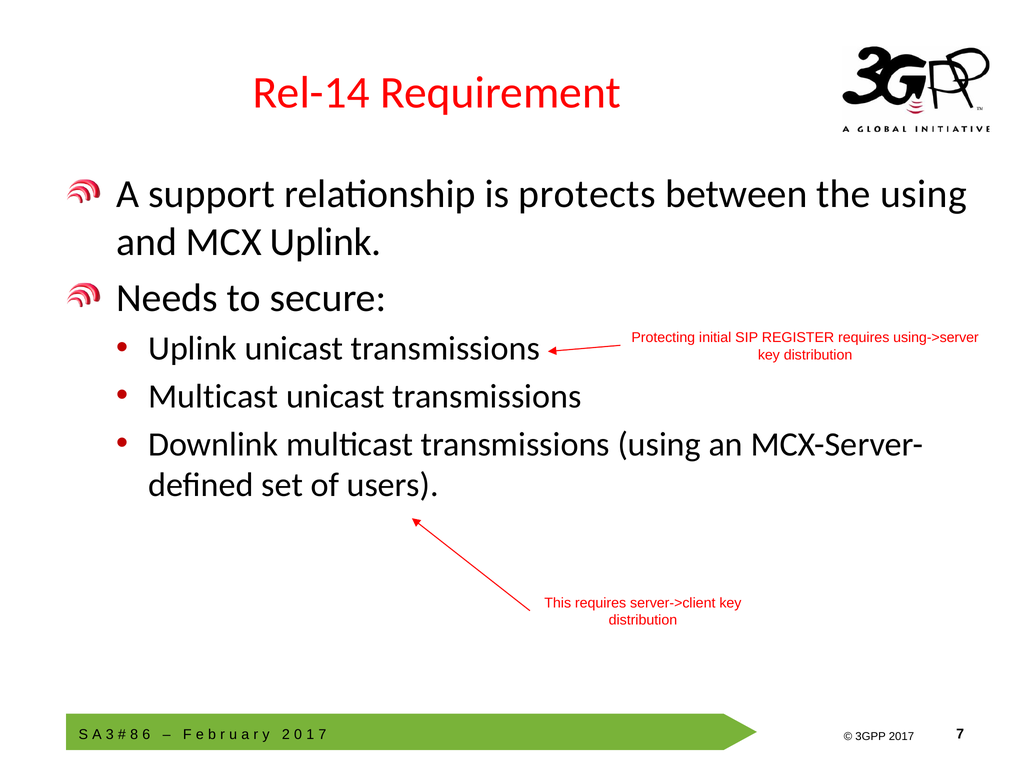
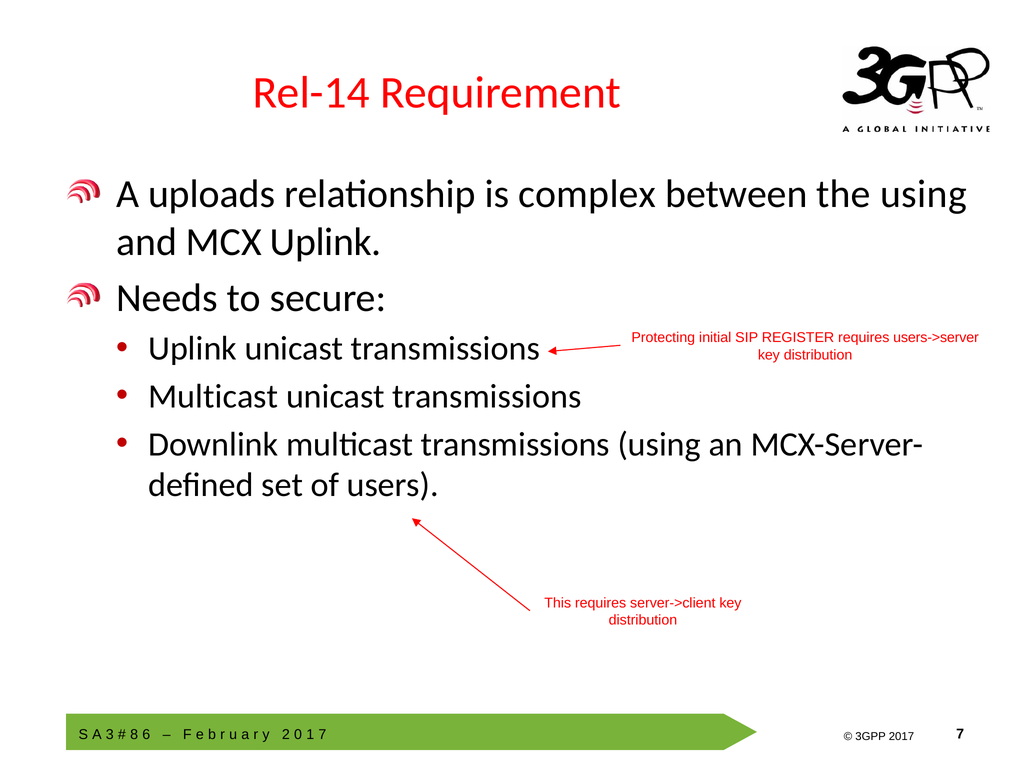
support: support -> uploads (212, 194)
protects: protects -> complex (587, 194)
using->server: using->server -> users->server (936, 338)
